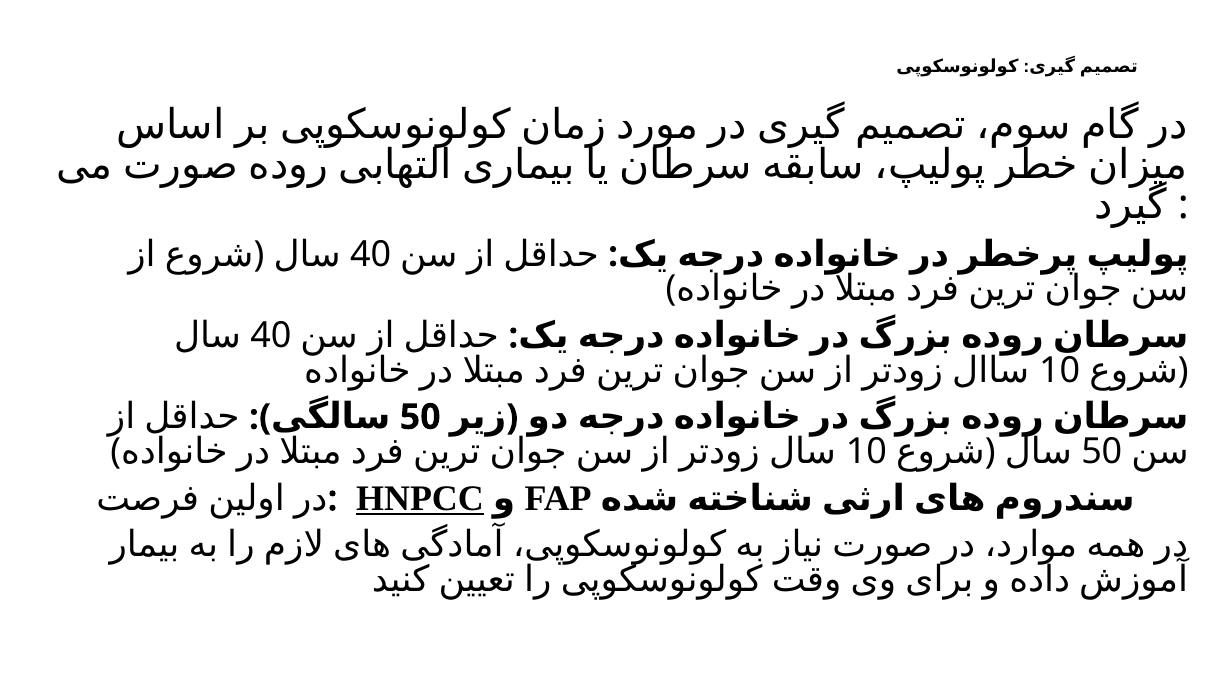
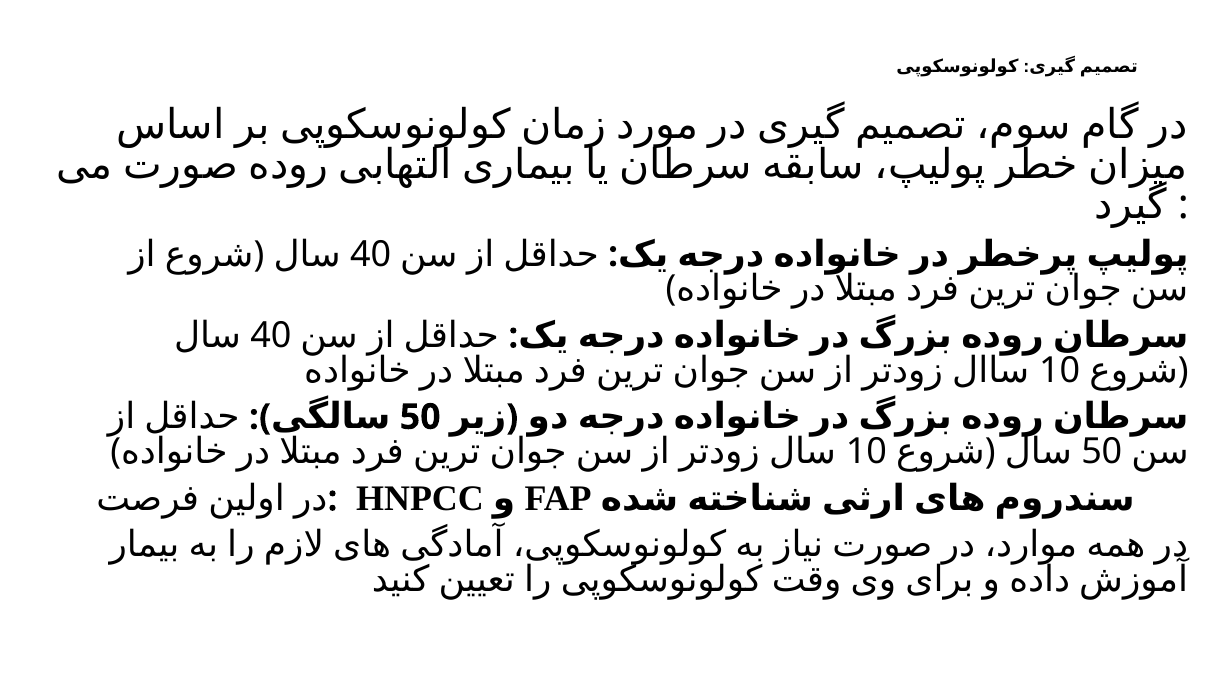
HNPCC underline: present -> none (420, 499)
